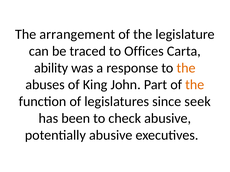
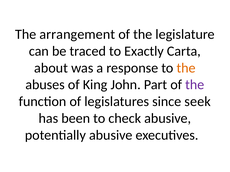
Offices: Offices -> Exactly (144, 51)
ability: ability -> about (51, 68)
the colour: orange -> purple (195, 85)
